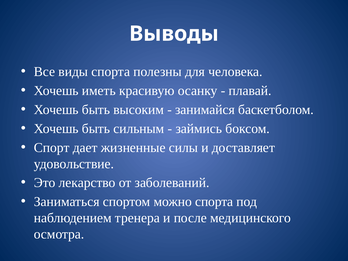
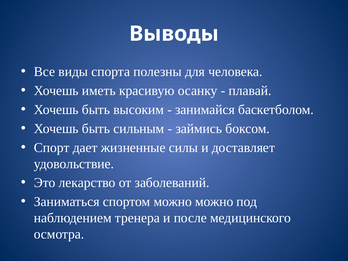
можно спорта: спорта -> можно (214, 202)
